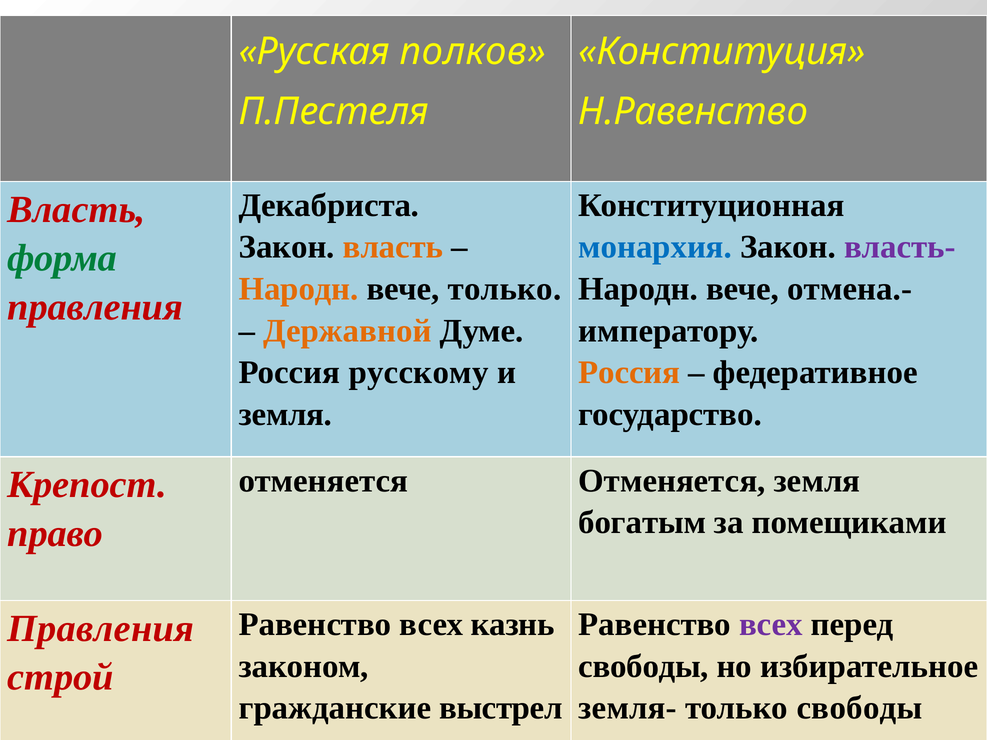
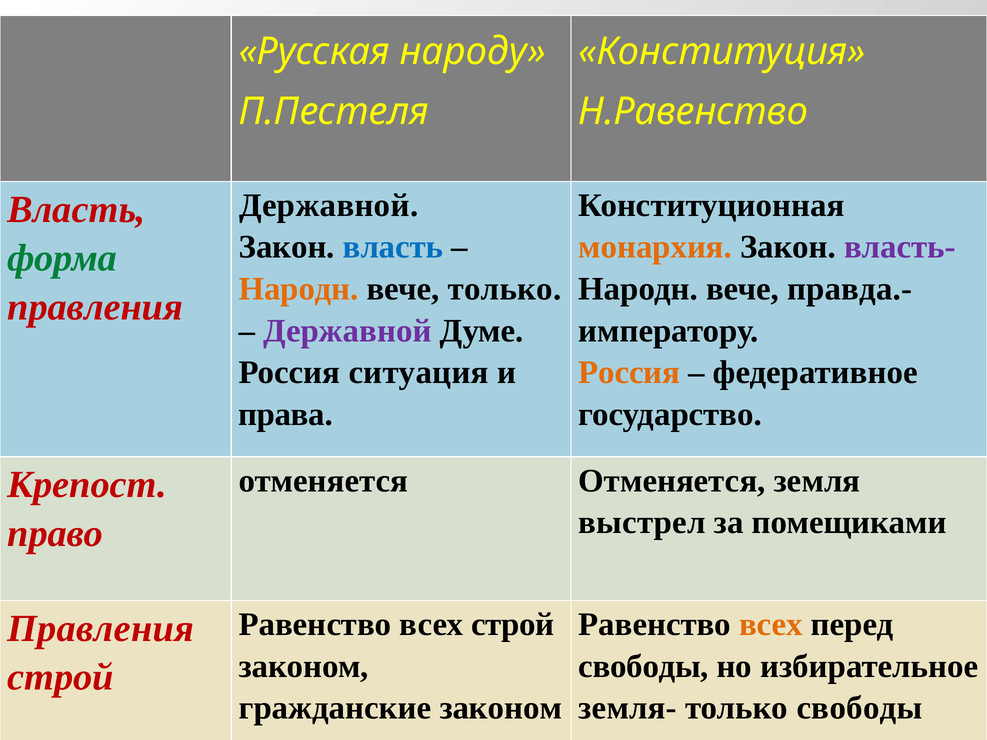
полков: полков -> народу (473, 52)
Декабриста: Декабриста -> Державной (329, 205)
власть colour: orange -> blue (393, 247)
монархия colour: blue -> orange (655, 247)
отмена.-: отмена.- -> правда.- (850, 289)
Державной colour: orange -> purple (348, 331)
русскому: русскому -> ситуация (419, 373)
земля: земля -> права (286, 414)
богатым: богатым -> выстрел (642, 523)
всех казнь: казнь -> строй (513, 625)
всех colour: purple -> orange (771, 625)
гражданские выстрел: выстрел -> законом (501, 708)
